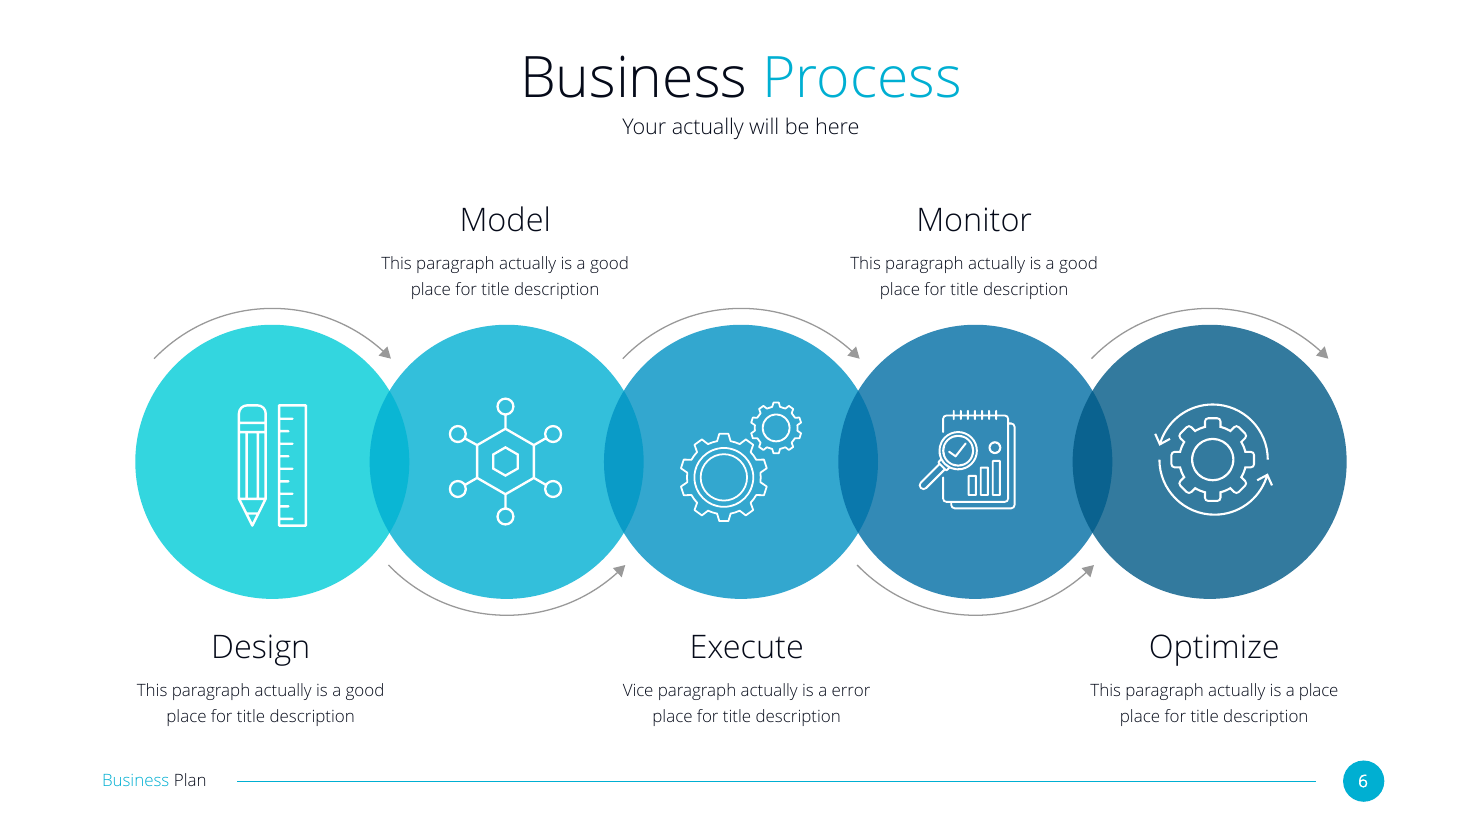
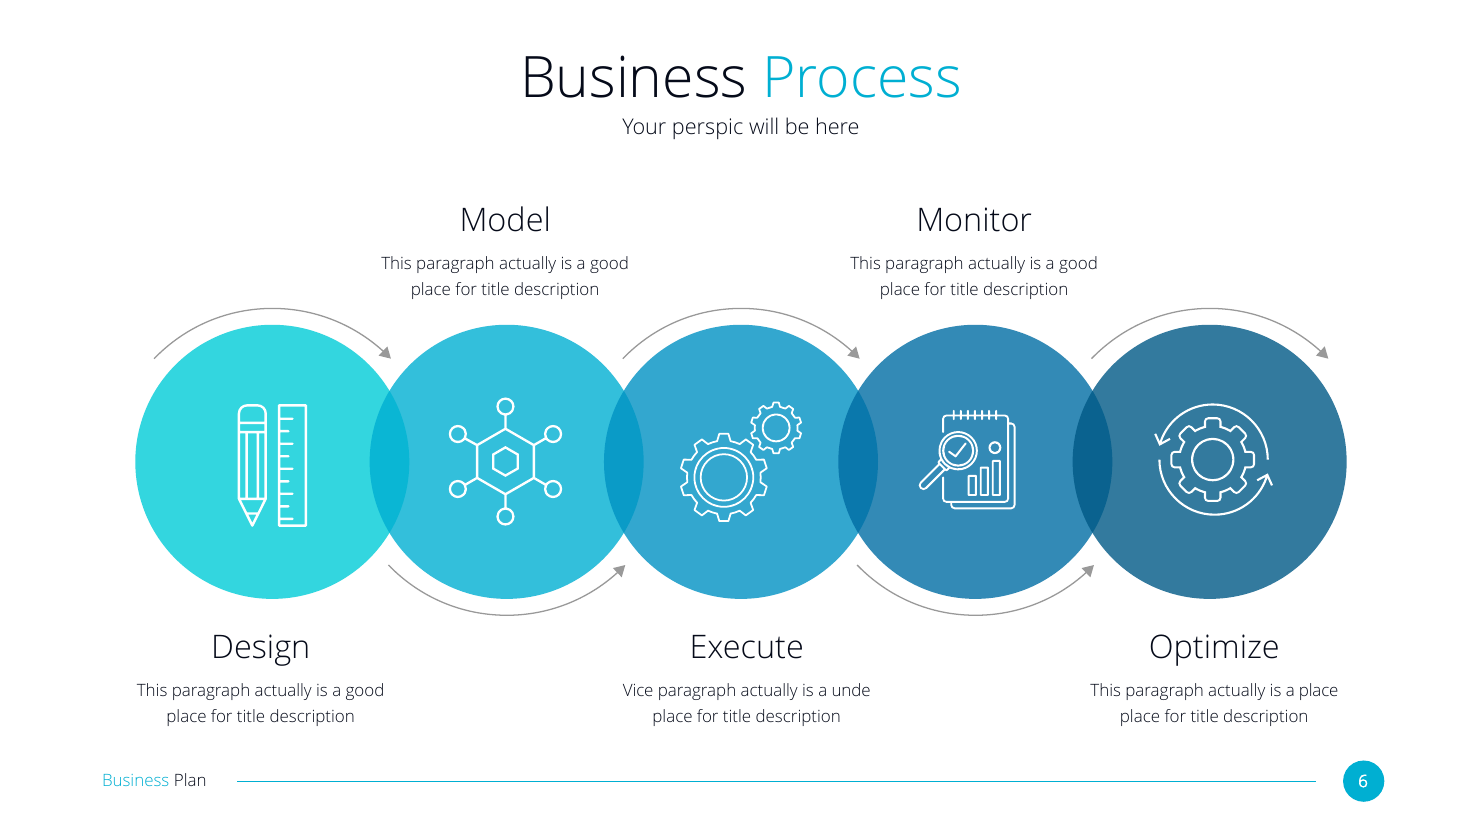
Your actually: actually -> perspic (708, 127)
error: error -> unde (851, 690)
